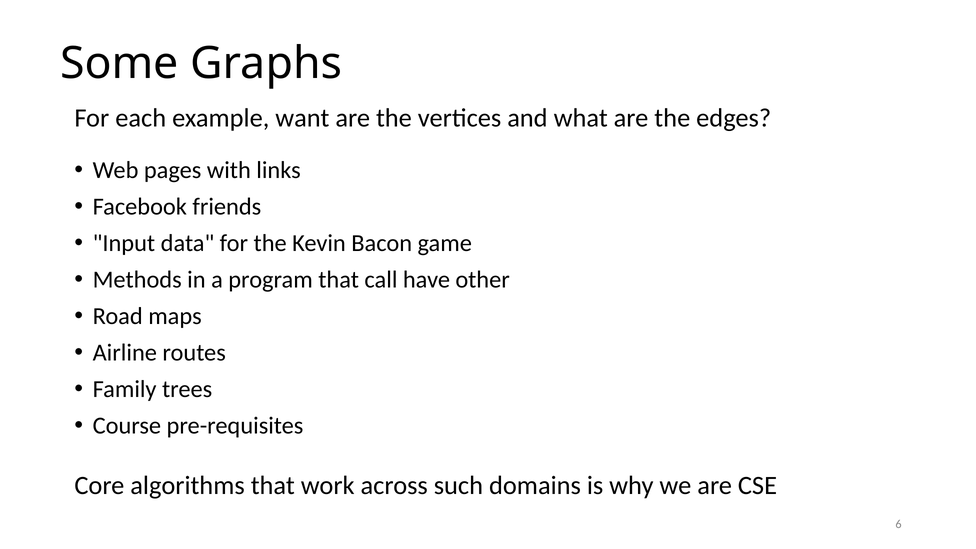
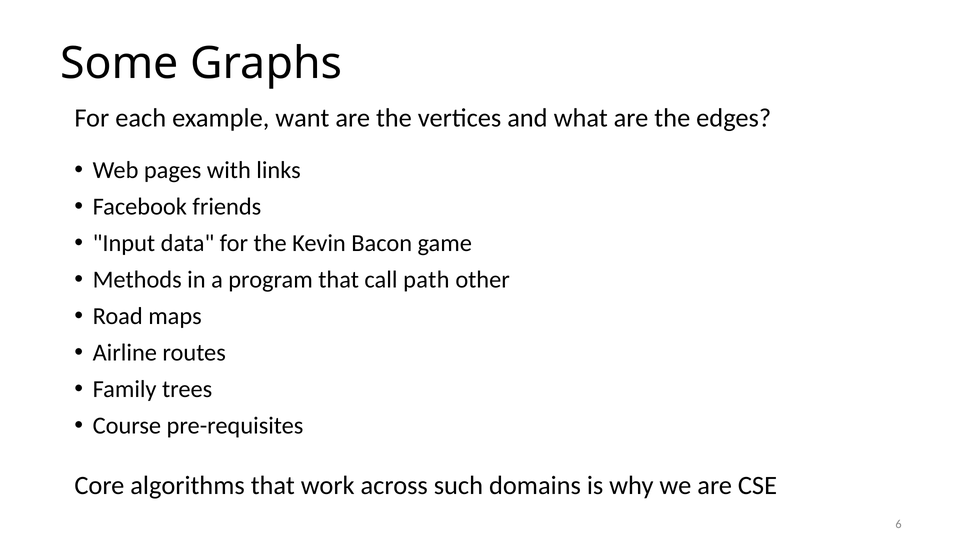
have: have -> path (426, 280)
